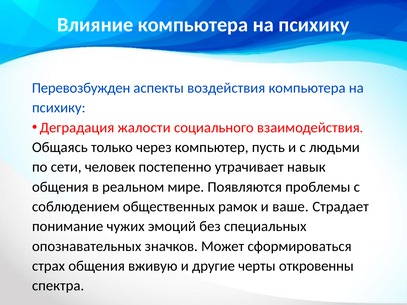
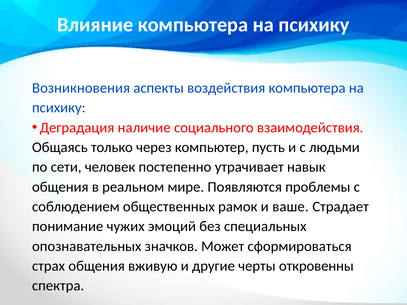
Перевозбужден: Перевозбужден -> Возникновения (81, 88)
жалости: жалости -> наличие (144, 128)
